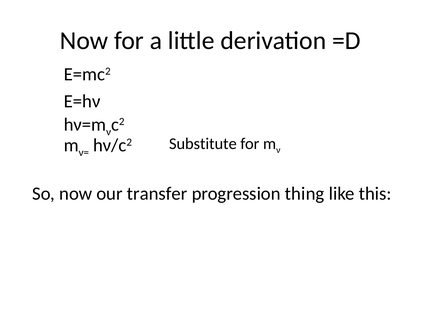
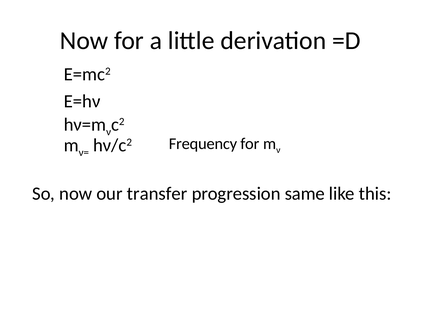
Substitute: Substitute -> Frequency (203, 144)
thing: thing -> same (305, 194)
